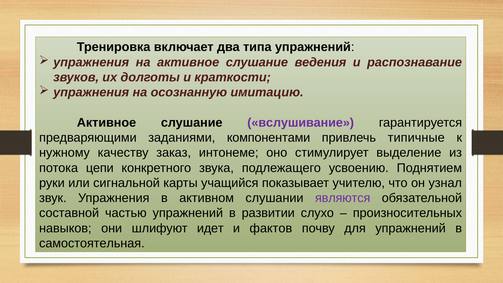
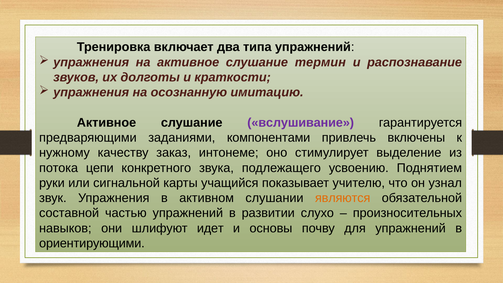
ведения: ведения -> термин (320, 62)
типичные: типичные -> включены (416, 138)
являются colour: purple -> orange (343, 198)
фактов: фактов -> основы (271, 228)
самостоятельная: самостоятельная -> ориентирующими (92, 243)
